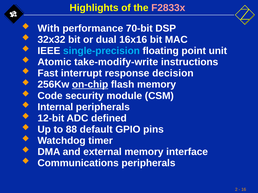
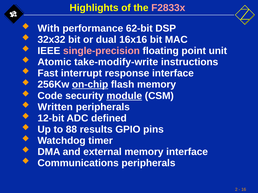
70-bit: 70-bit -> 62-bit (139, 28)
single-precision colour: light blue -> pink (101, 51)
response decision: decision -> interface (173, 73)
module underline: none -> present (124, 96)
Internal: Internal -> Written (55, 107)
default: default -> results (96, 130)
